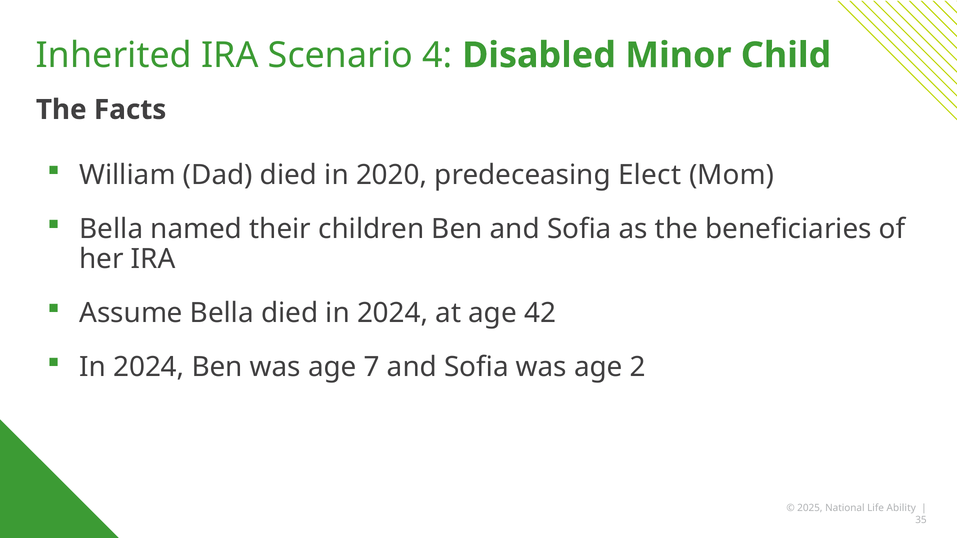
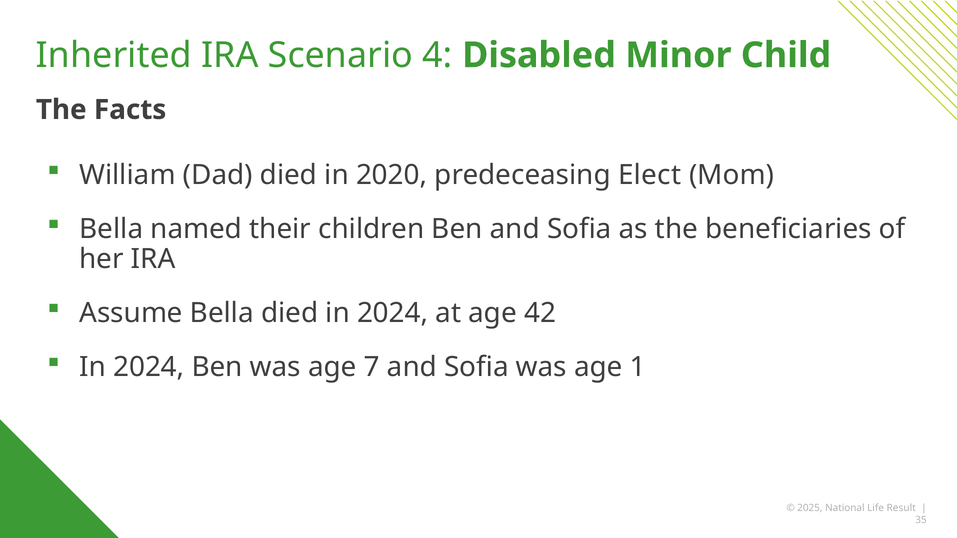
2: 2 -> 1 (638, 367)
Ability: Ability -> Result (901, 508)
